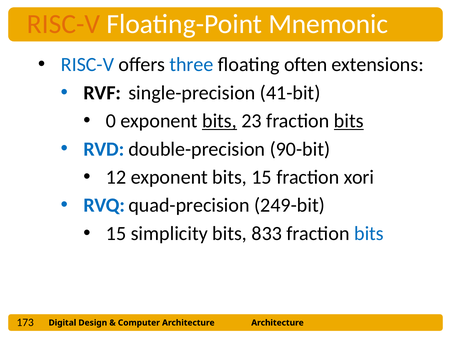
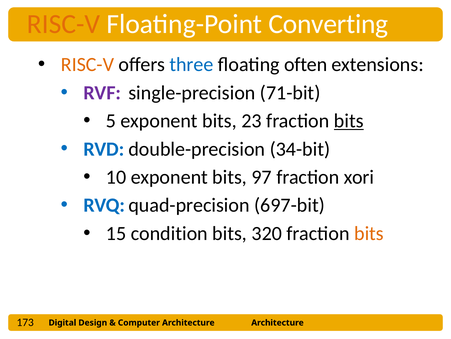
Mnemonic: Mnemonic -> Converting (328, 24)
RISC-V colour: blue -> orange (87, 64)
RVF colour: black -> purple (102, 93)
41-bit: 41-bit -> 71-bit (290, 93)
0: 0 -> 5 (111, 121)
bits underline: present -> none (219, 121)
90-bit: 90-bit -> 34-bit (300, 149)
12: 12 -> 10 (116, 177)
bits 15: 15 -> 97 (262, 177)
249-bit: 249-bit -> 697-bit (289, 205)
simplicity: simplicity -> condition (169, 233)
833: 833 -> 320 (267, 233)
bits colour: blue -> orange (369, 233)
